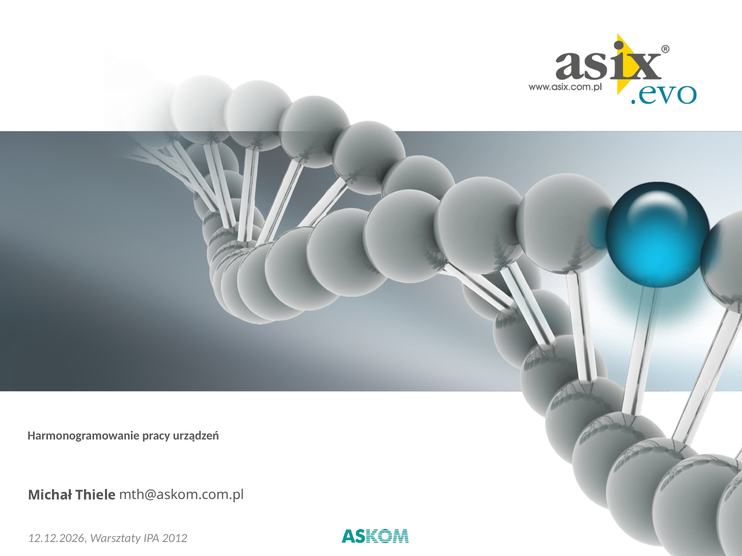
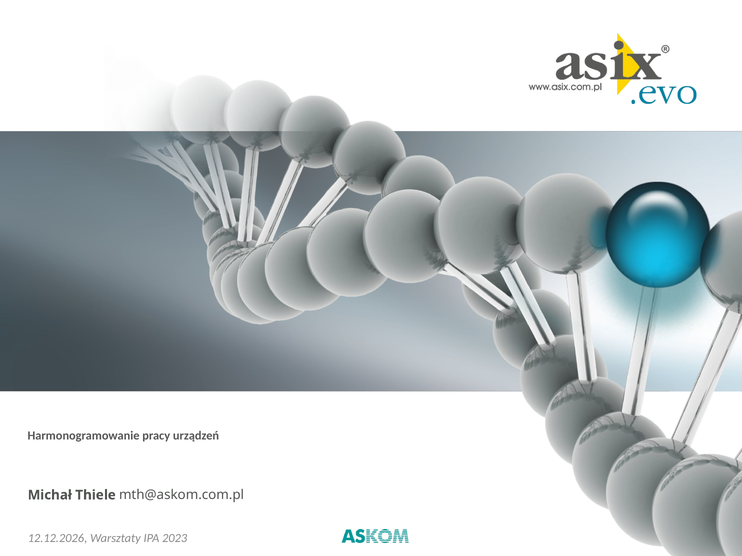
2012: 2012 -> 2023 (175, 539)
